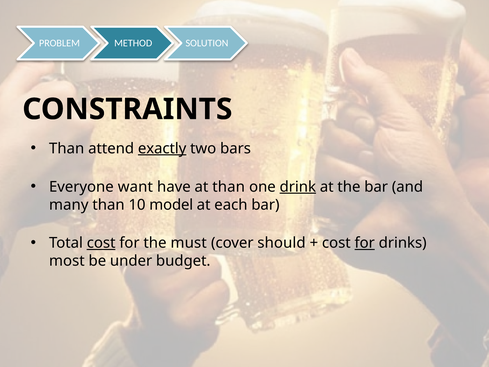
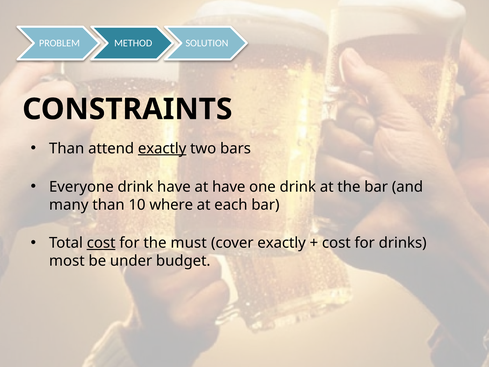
Everyone want: want -> drink (135, 187)
at than: than -> have (229, 187)
drink underline: present -> none (298, 187)
model: model -> where (171, 205)
cover should: should -> exactly (282, 243)
for underline: present -> none (365, 243)
